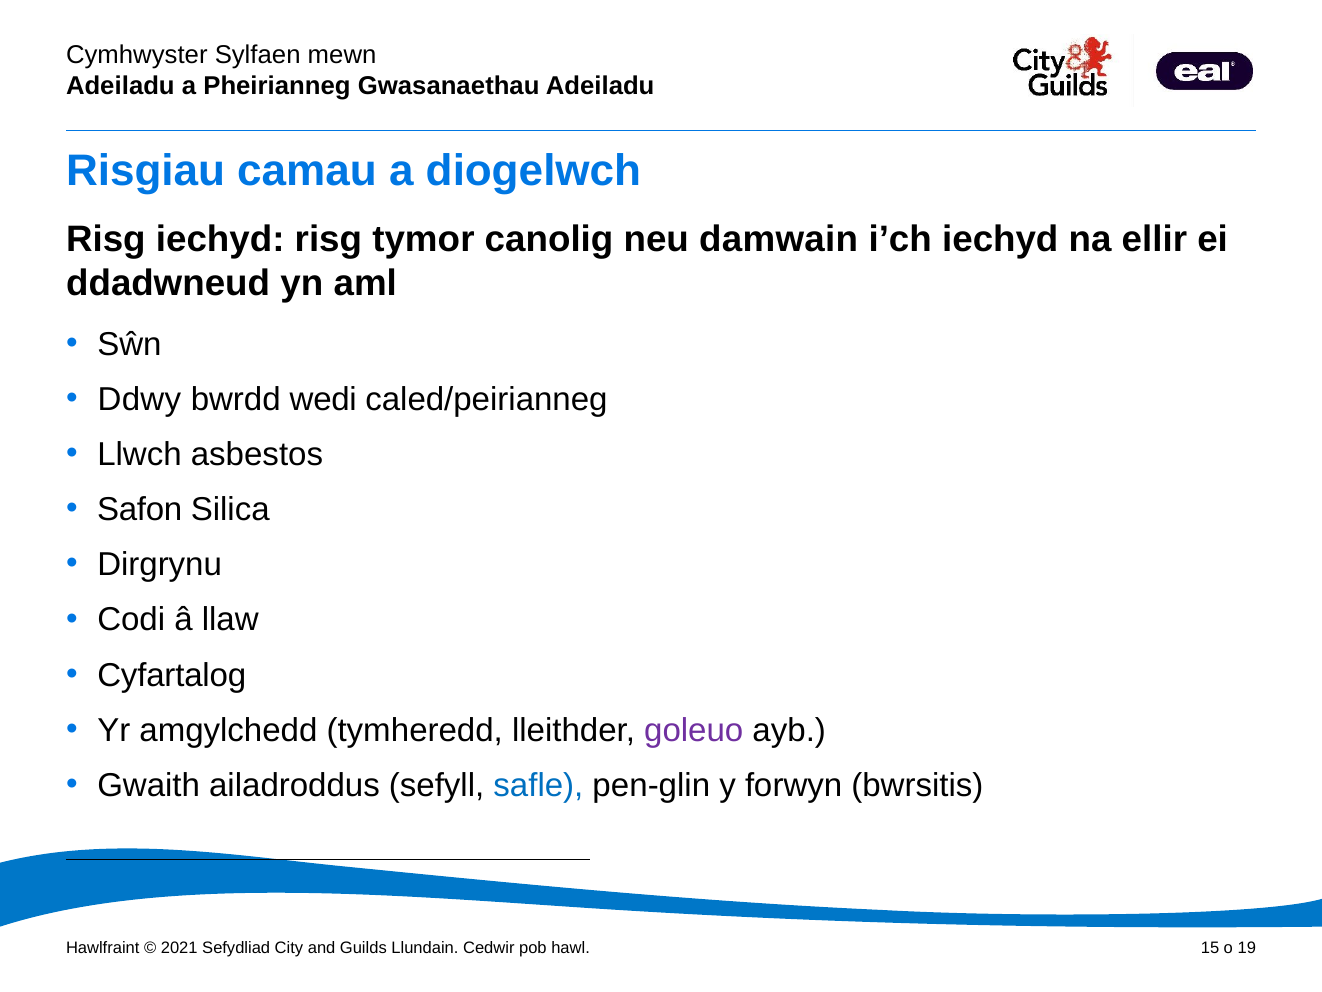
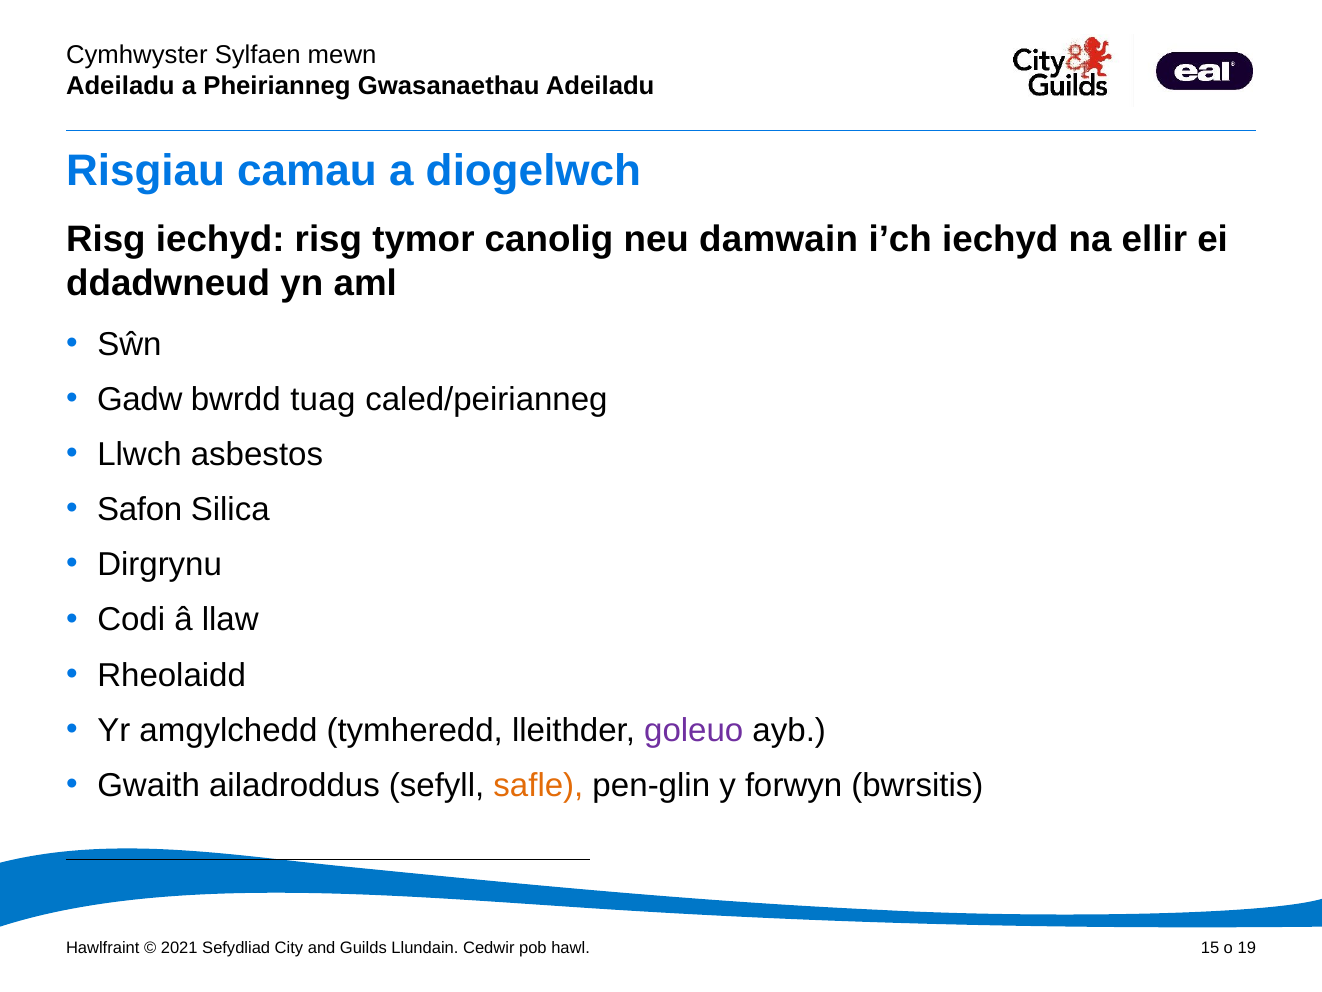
Ddwy: Ddwy -> Gadw (140, 399)
wedi: wedi -> tuag (323, 399)
Cyfartalog: Cyfartalog -> Rheolaidd (172, 675)
safle colour: blue -> orange (538, 785)
